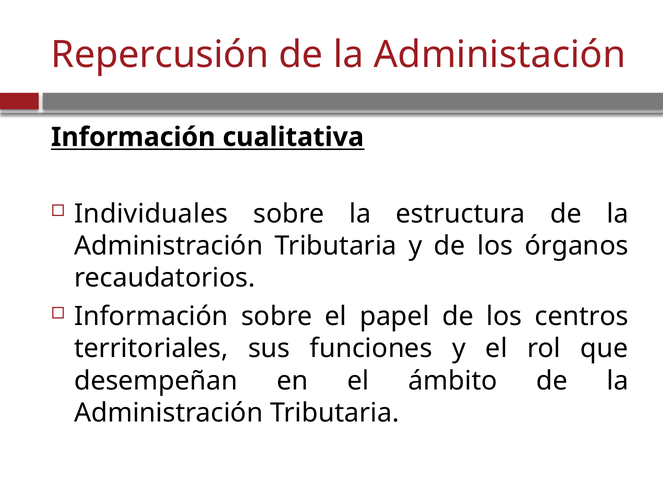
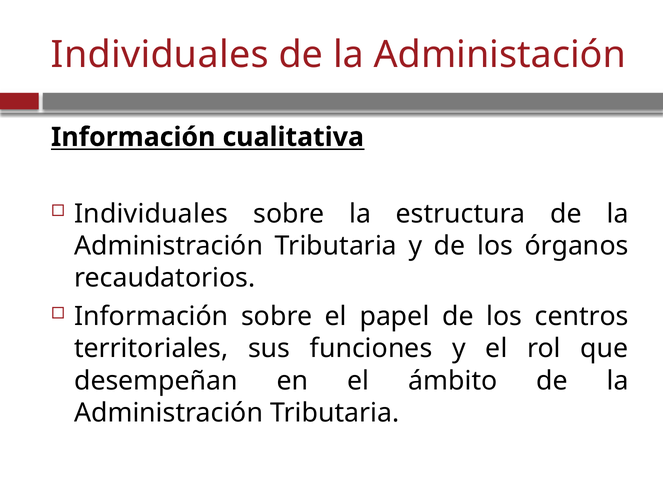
Repercusión: Repercusión -> Individuales (160, 55)
